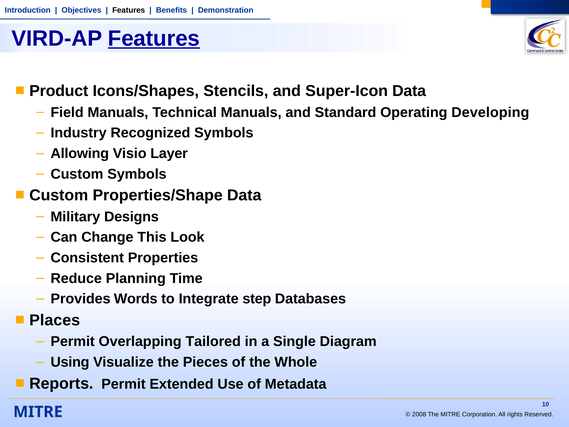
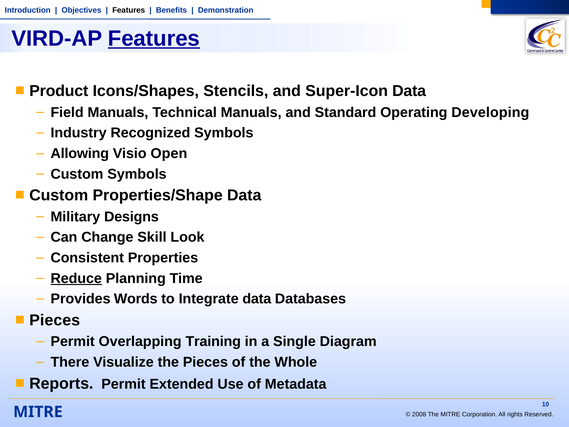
Layer: Layer -> Open (169, 153)
This: This -> Skill (152, 237)
Reduce underline: none -> present (76, 278)
Integrate step: step -> data (257, 299)
Places: Places -> Pieces (55, 320)
Tailored: Tailored -> Training (213, 341)
Using: Using -> There (70, 362)
